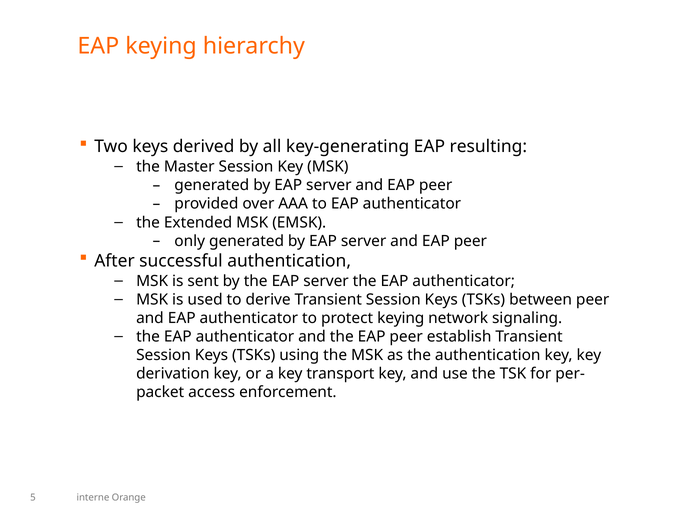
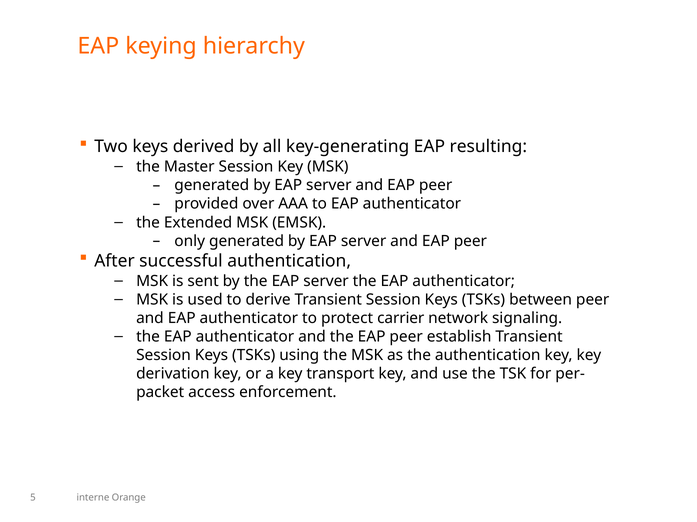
protect keying: keying -> carrier (401, 319)
